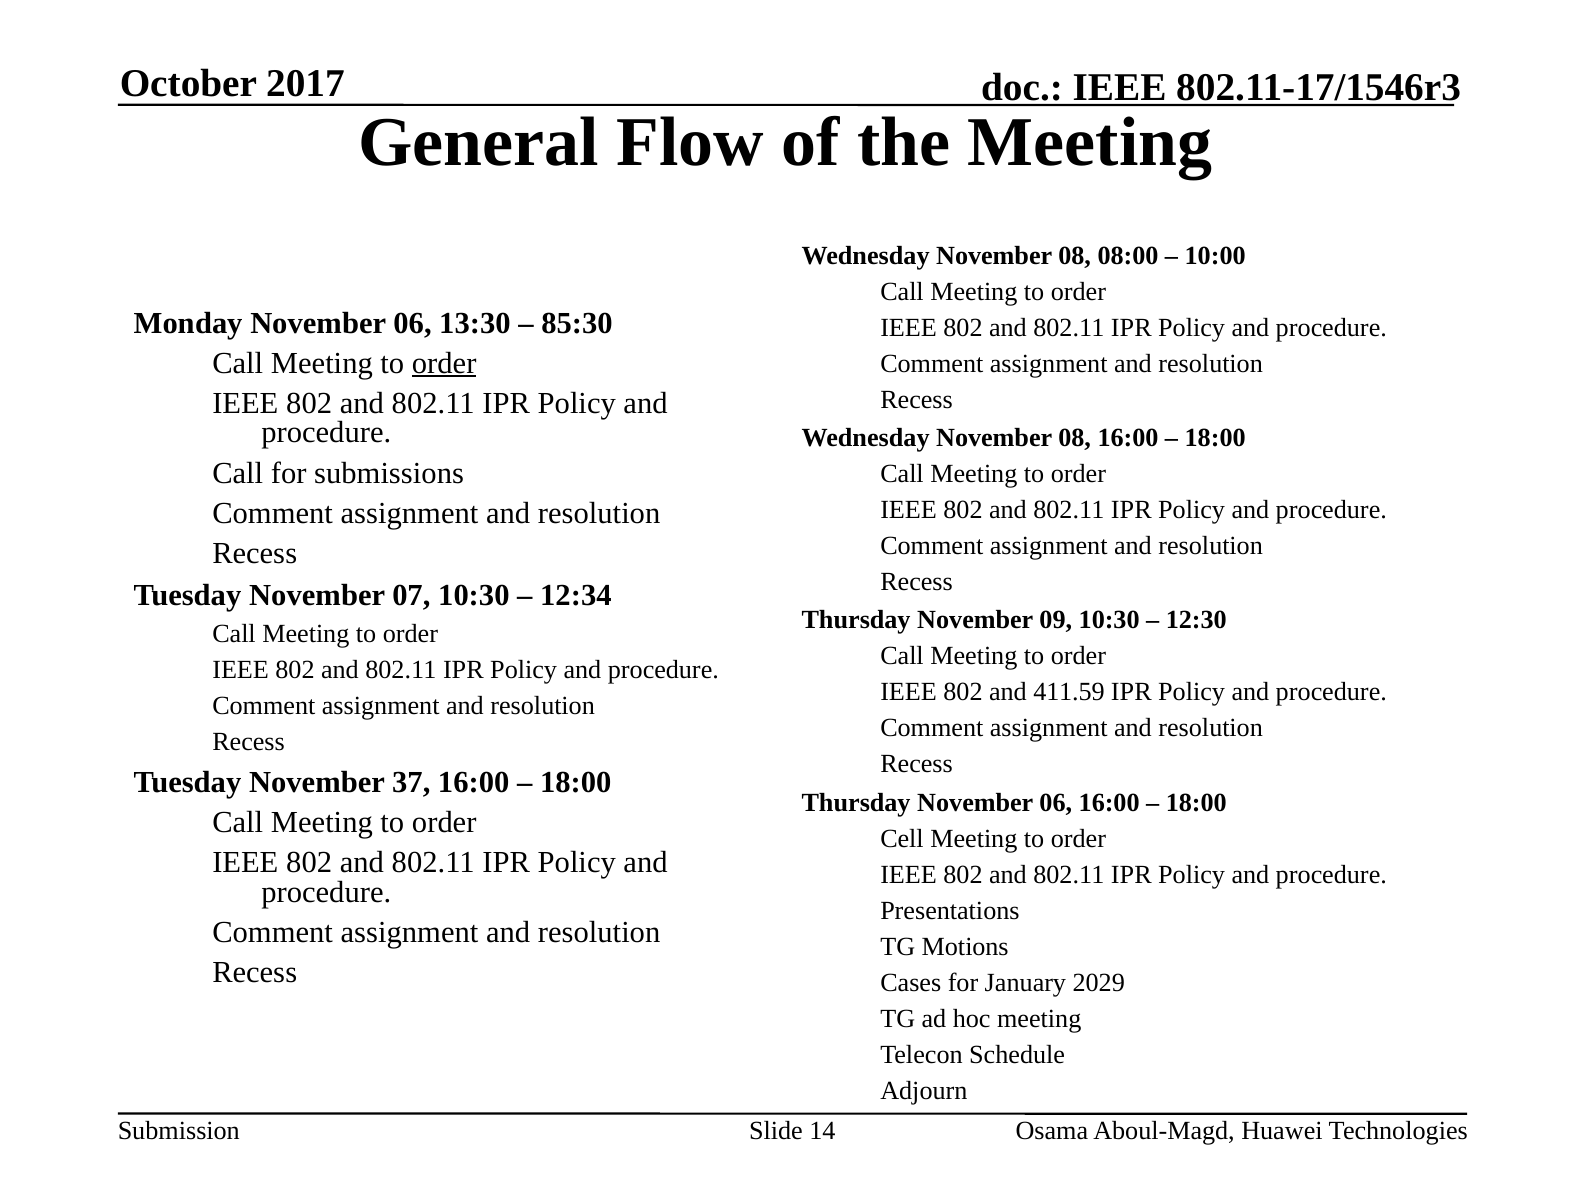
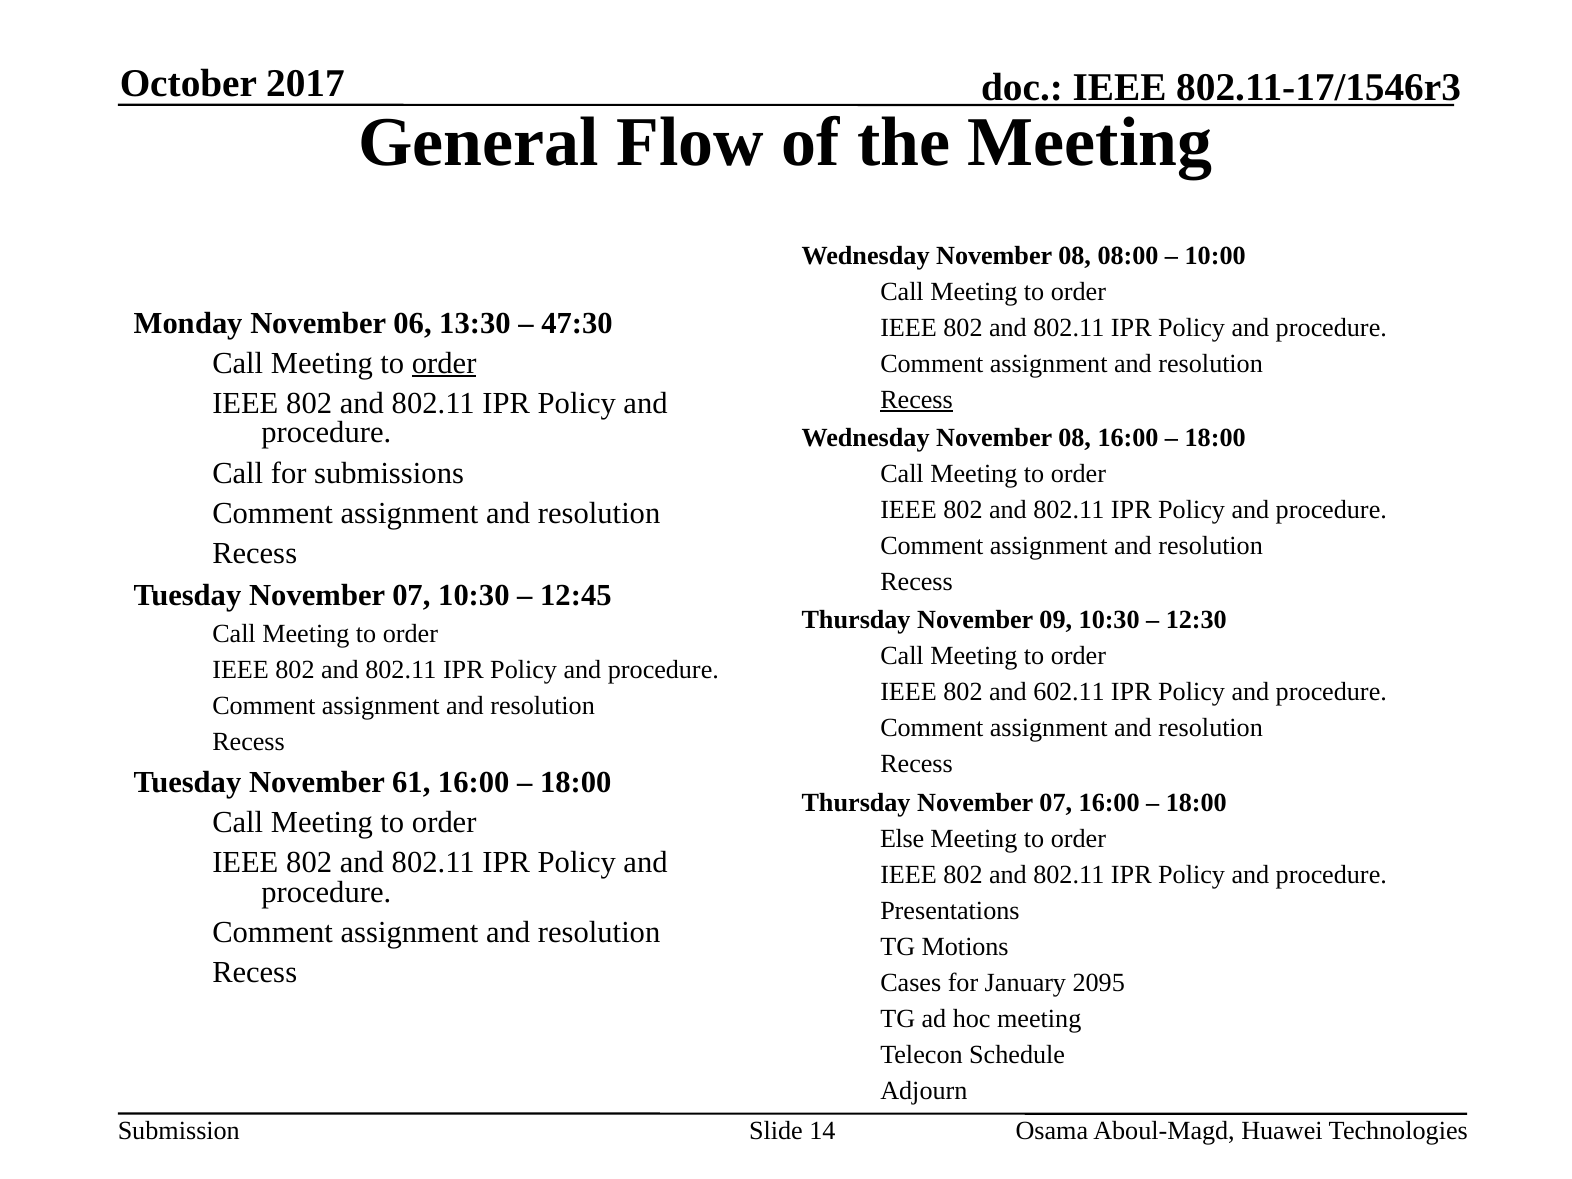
85:30: 85:30 -> 47:30 (577, 323)
Recess underline: none -> present (917, 400)
12:34: 12:34 -> 12:45 (576, 596)
411.59: 411.59 -> 602.11 (1069, 692)
37: 37 -> 61 (411, 782)
Thursday November 06: 06 -> 07 (1056, 802)
Cell: Cell -> Else (902, 838)
2029: 2029 -> 2095 (1099, 983)
